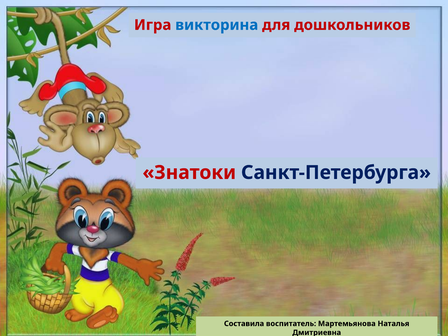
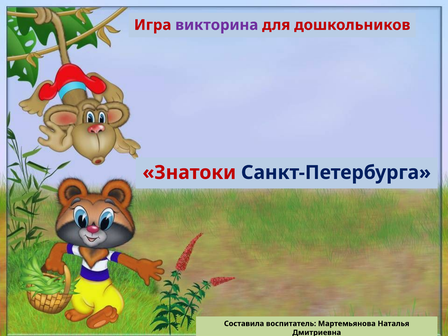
викторина colour: blue -> purple (217, 25)
